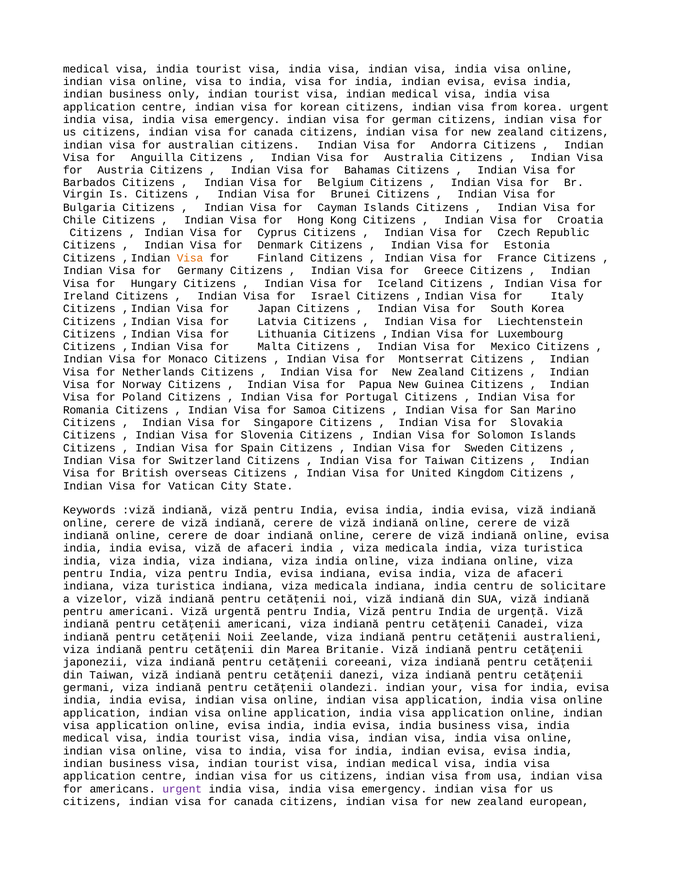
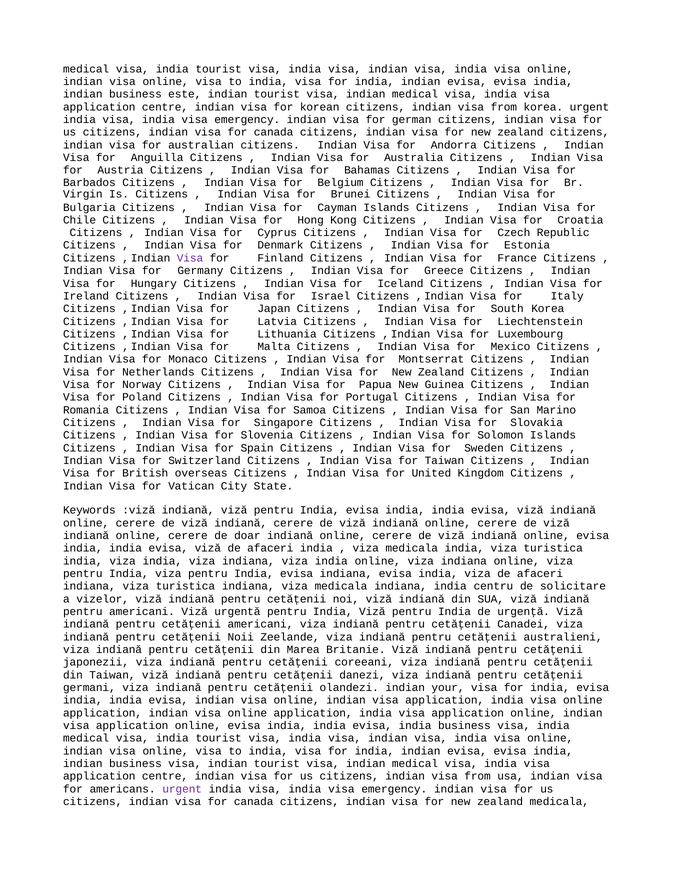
only: only -> este (185, 94)
Visa colour: orange -> purple (190, 258)
zealand european: european -> medicala (559, 802)
